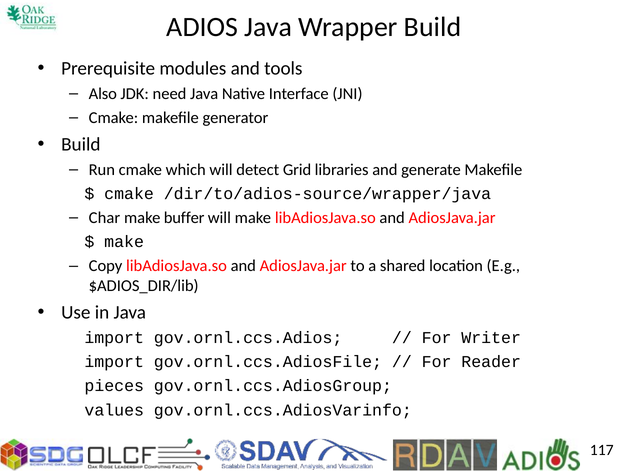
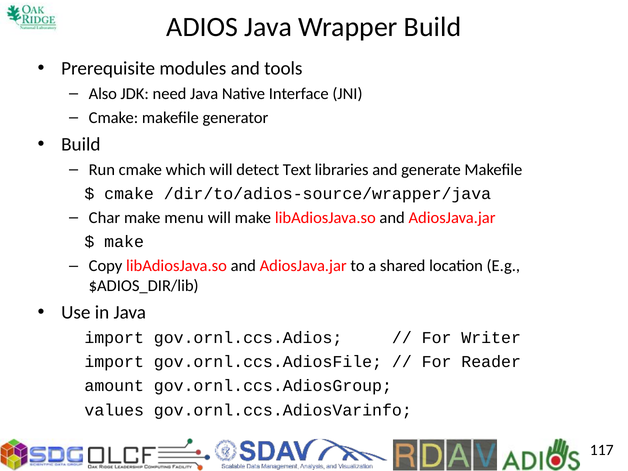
Grid: Grid -> Text (297, 170)
buffer: buffer -> menu (184, 218)
pieces: pieces -> amount (114, 386)
